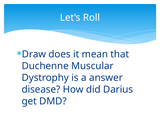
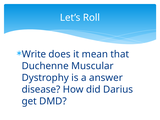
Draw: Draw -> Write (34, 54)
